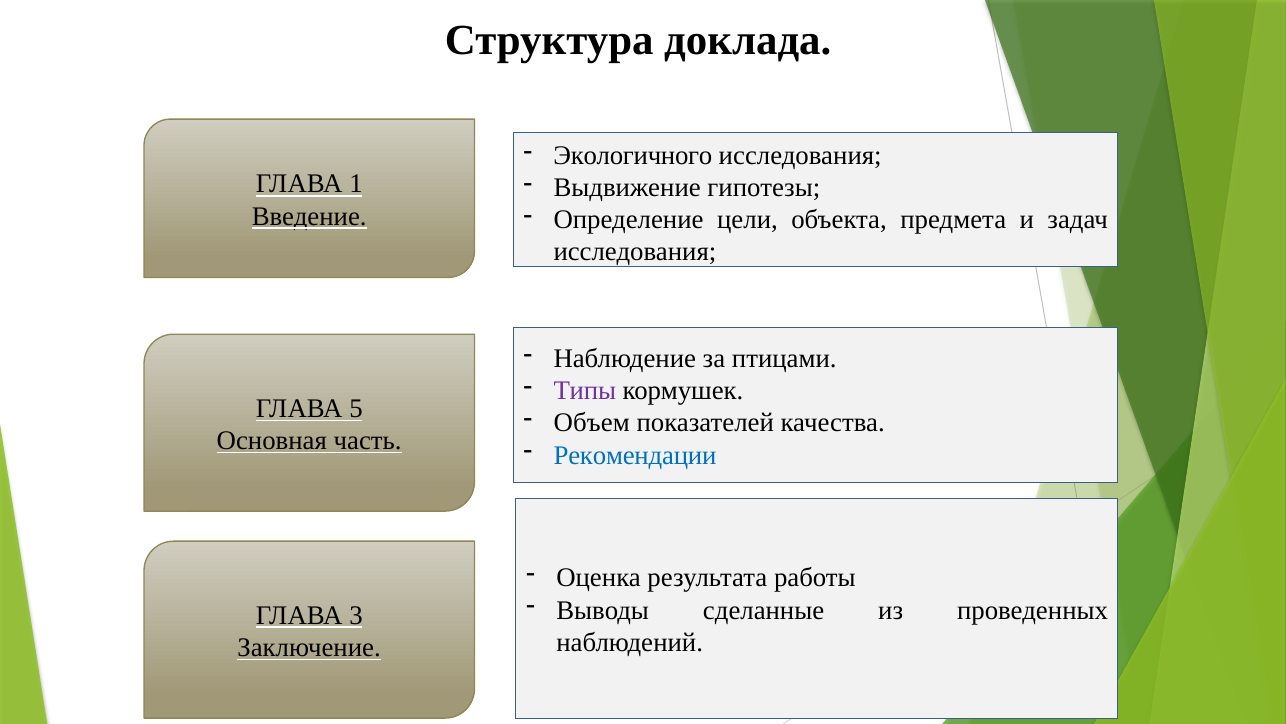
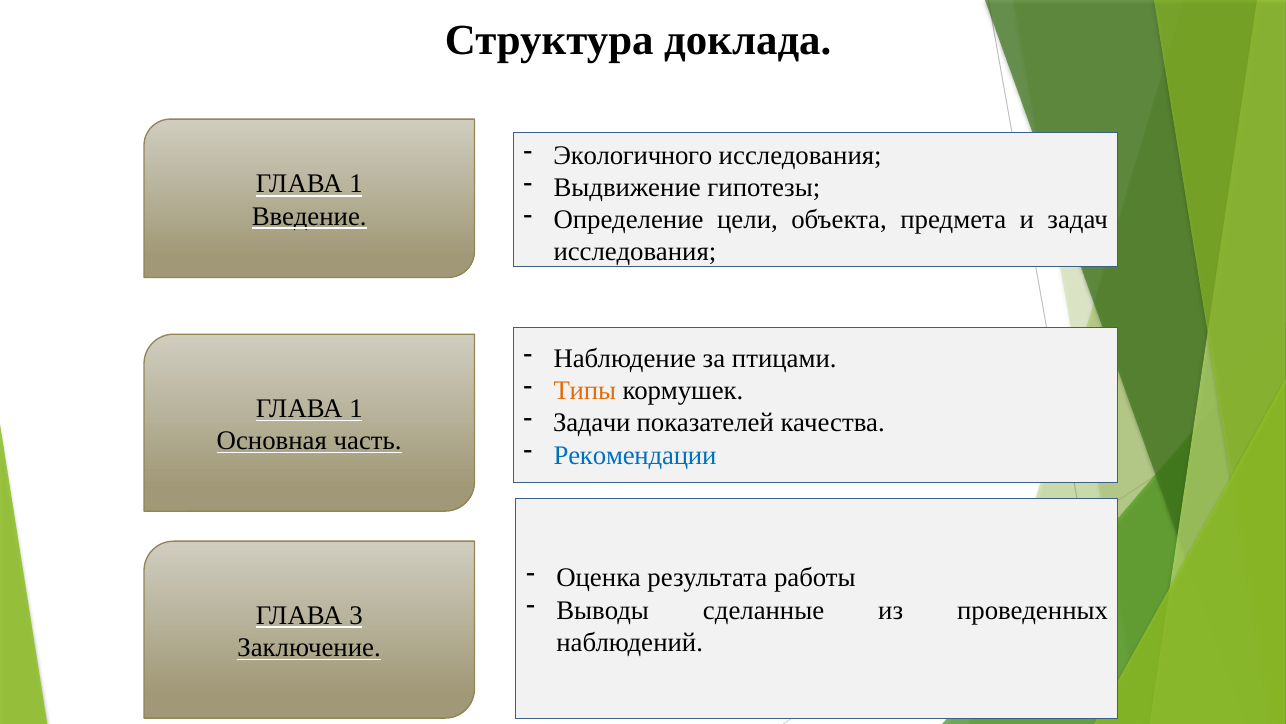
Типы colour: purple -> orange (585, 391)
5: 5 -> 1 (356, 408)
Объем: Объем -> Задачи (592, 423)
